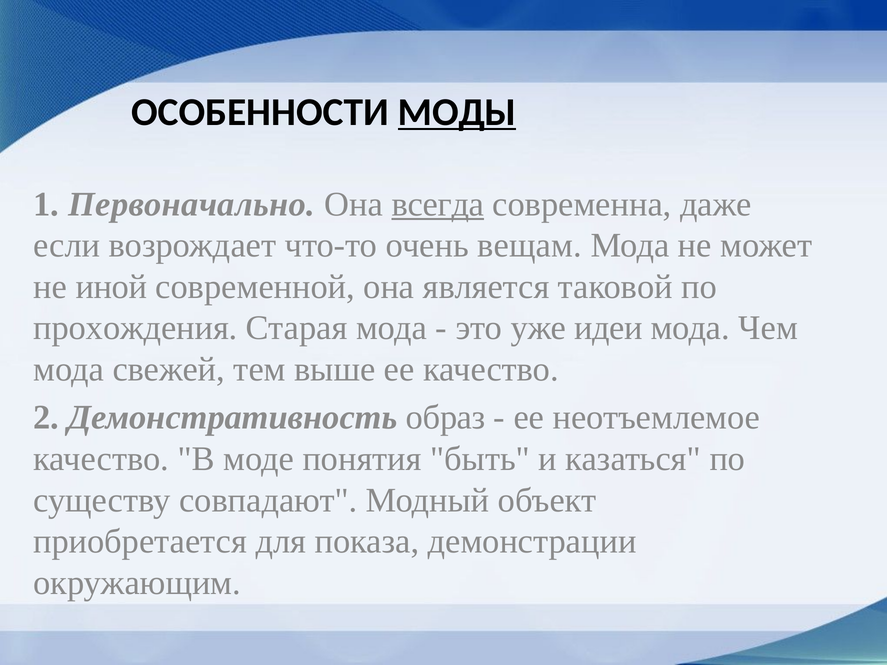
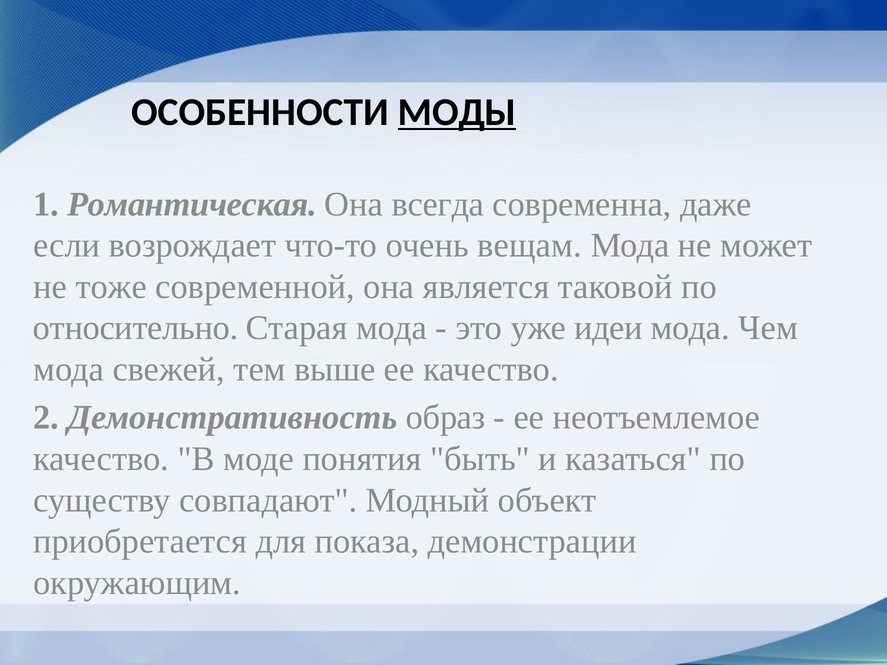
Первоначально: Первоначально -> Романтическая (192, 204)
всегда underline: present -> none (438, 204)
иной: иной -> тоже (111, 287)
прохождения: прохождения -> относительно (136, 328)
